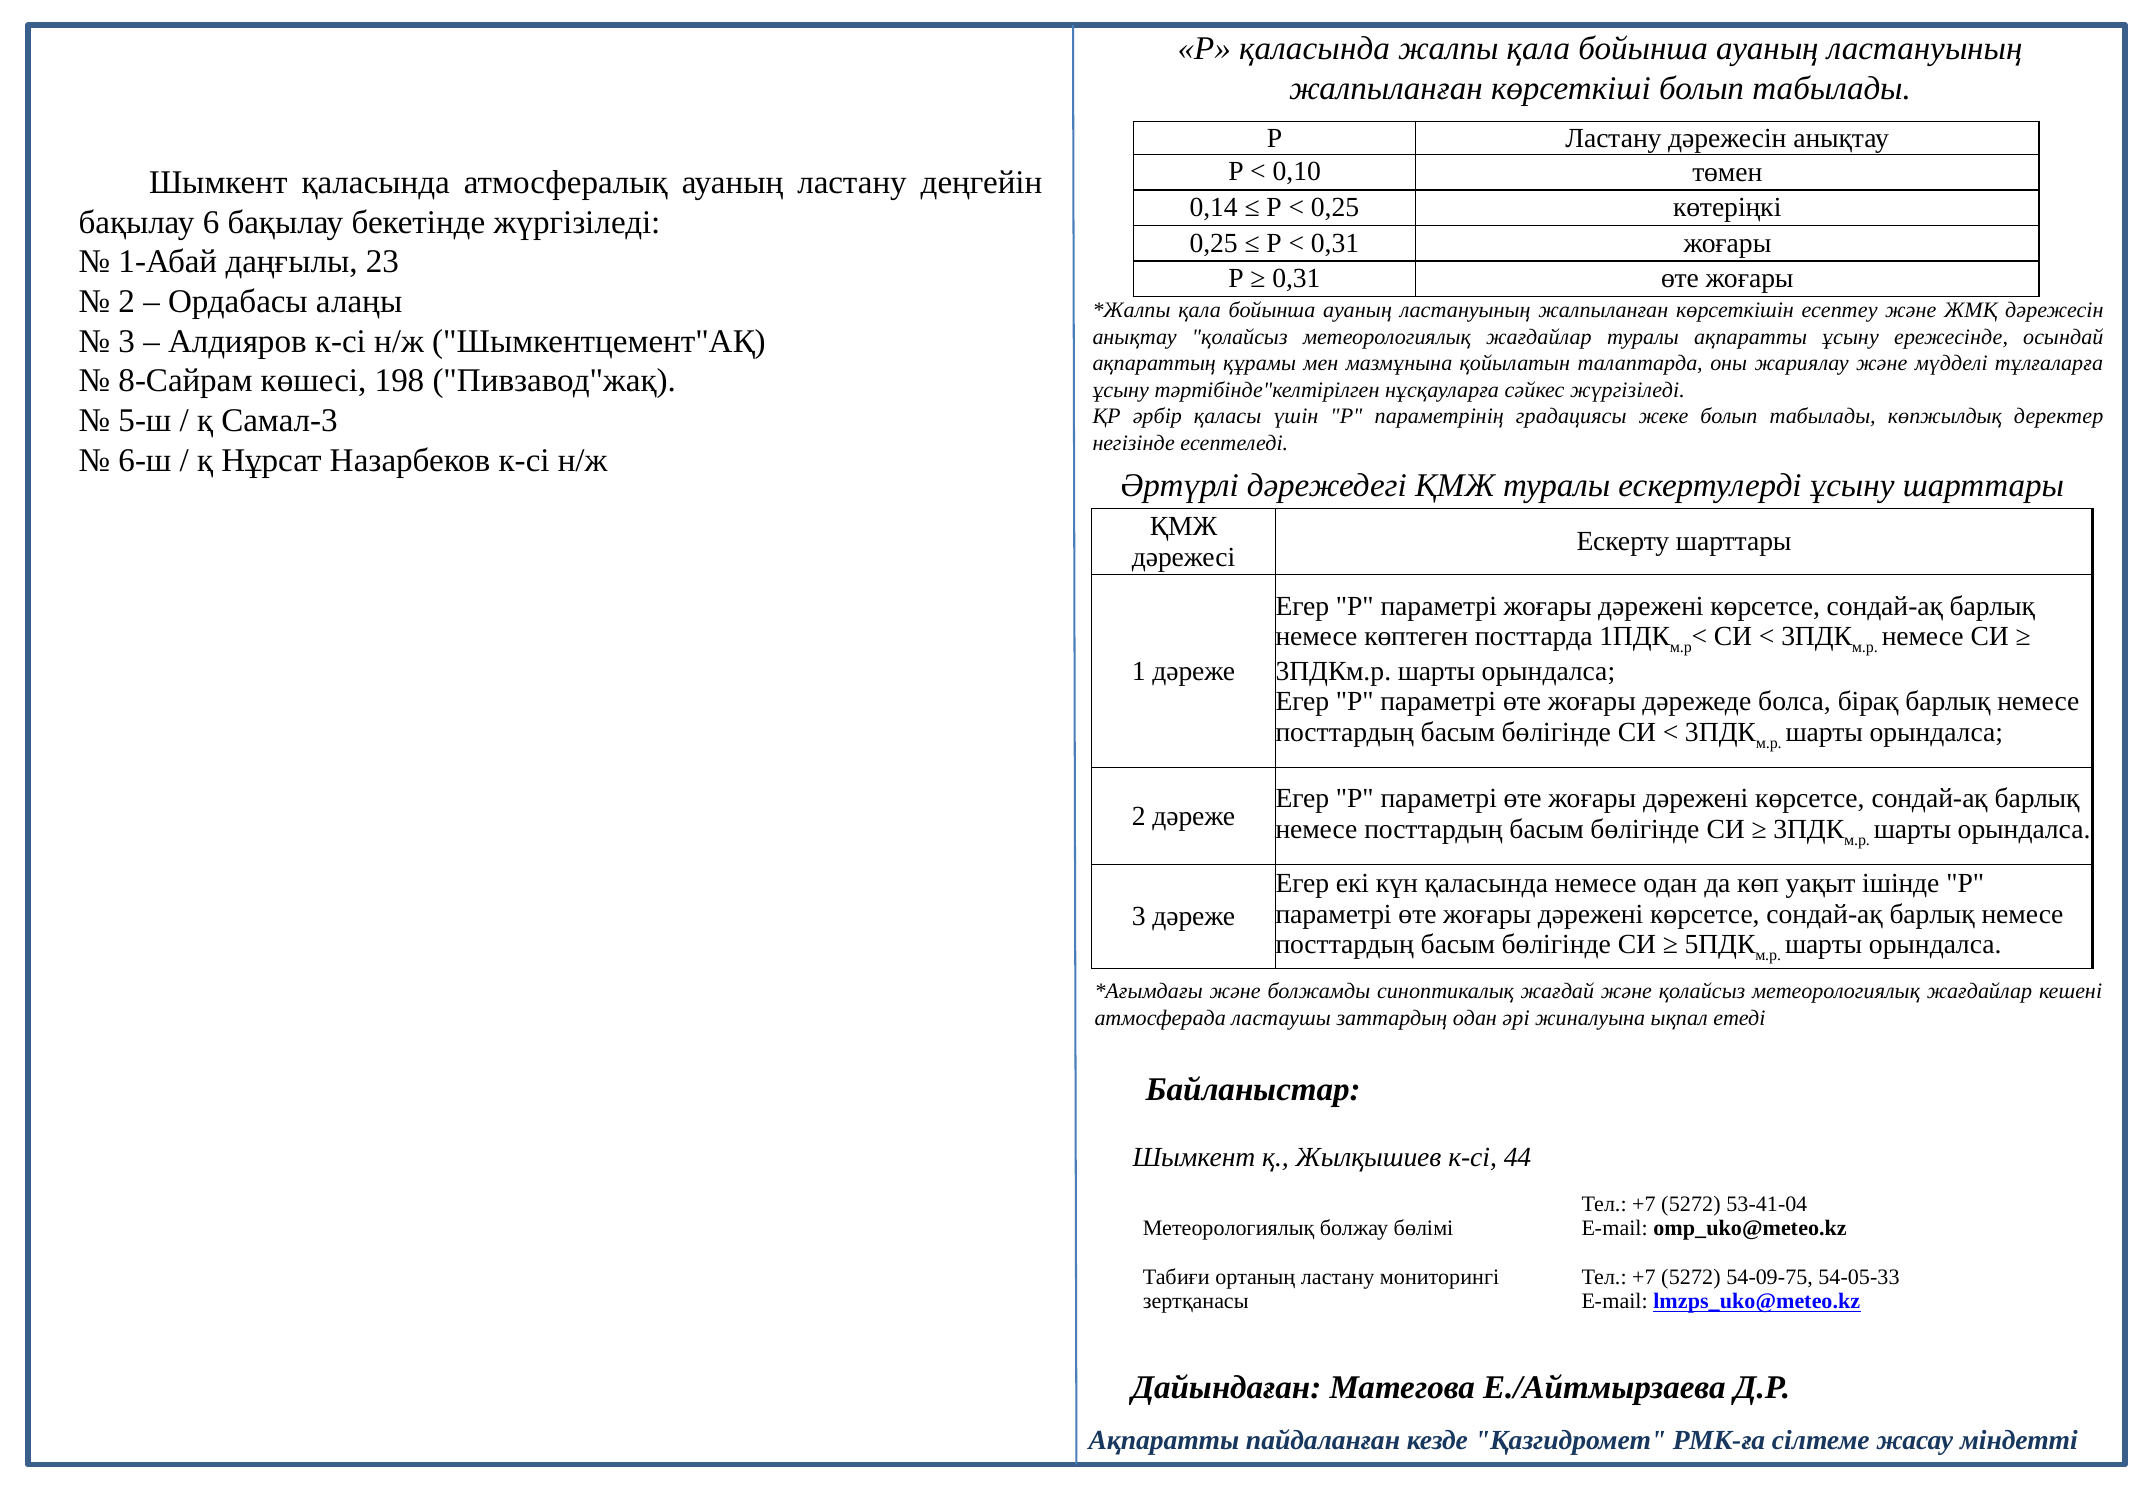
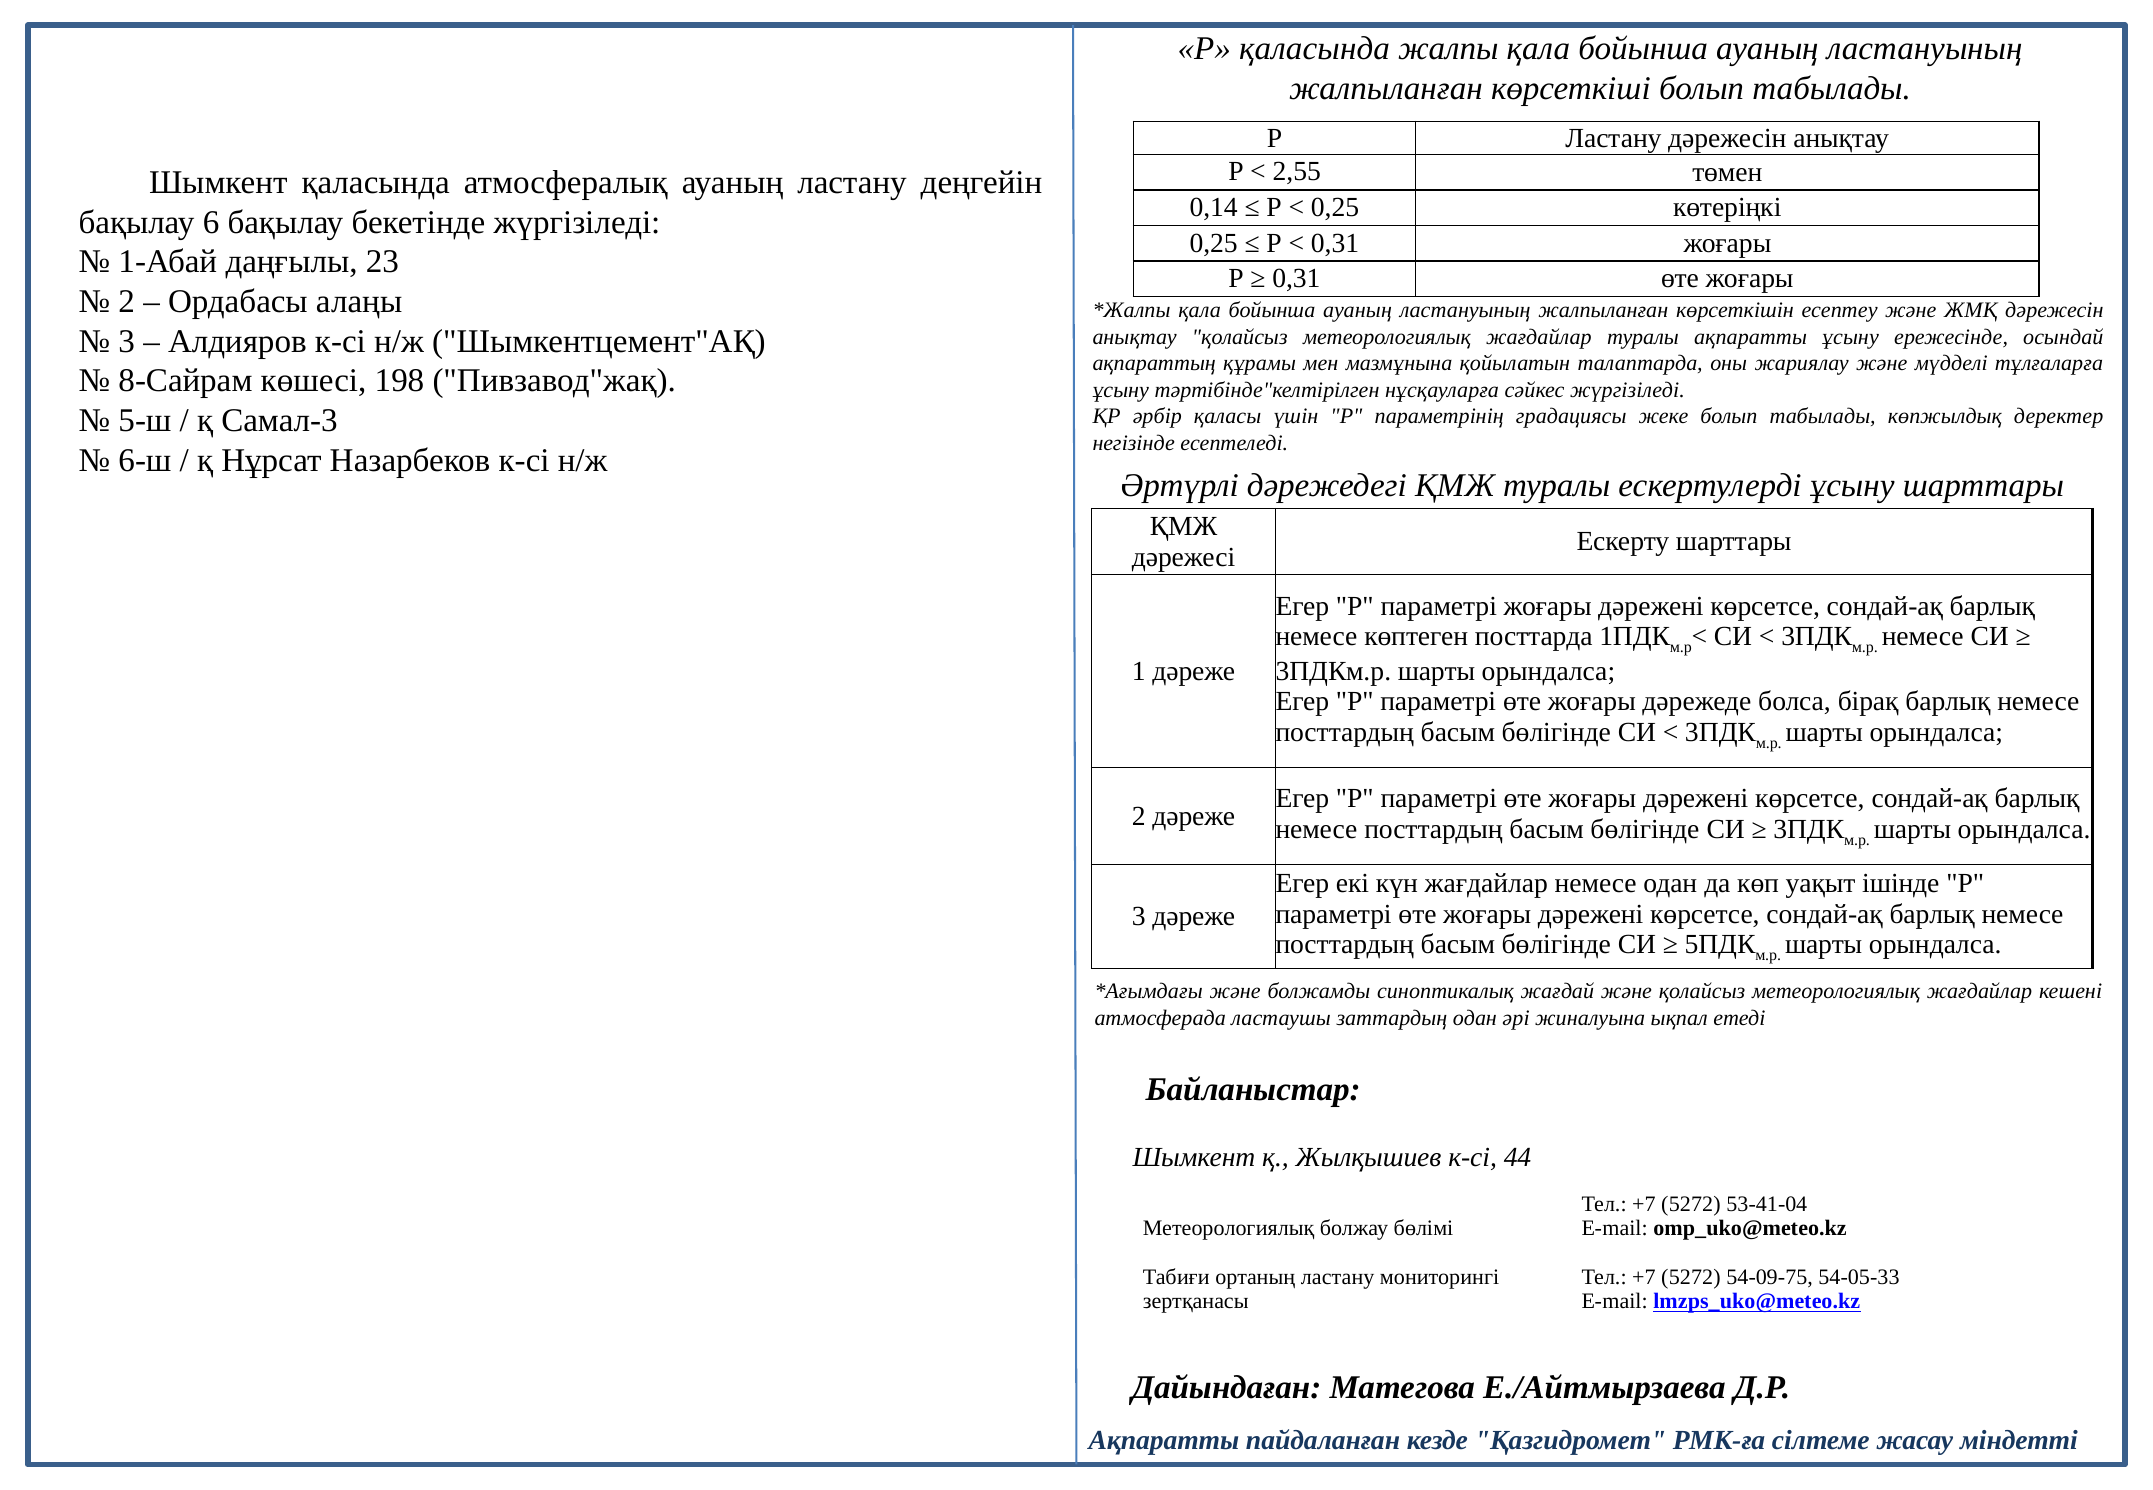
0,10: 0,10 -> 2,55 (1297, 172)
күн қаласында: қаласында -> жағдайлар (1486, 884)
